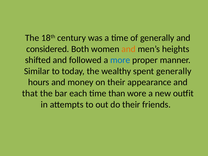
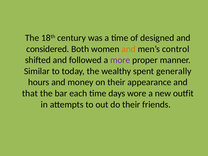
of generally: generally -> designed (157, 38)
heights: heights -> control (176, 49)
more colour: blue -> purple (120, 60)
than: than -> days (117, 93)
